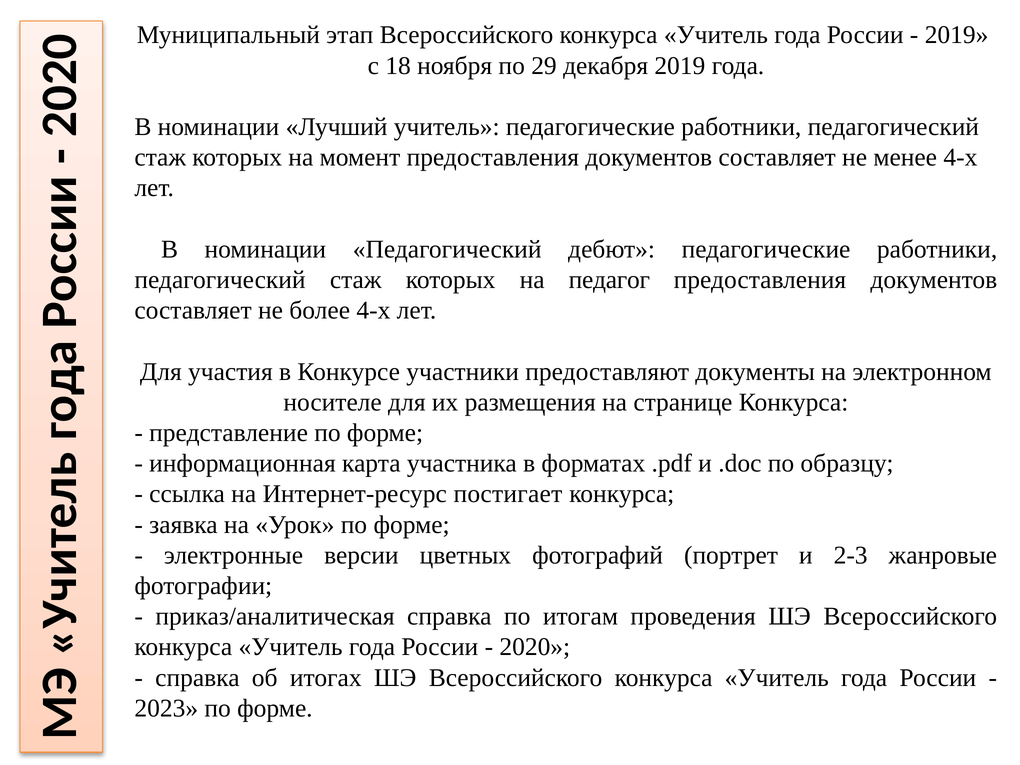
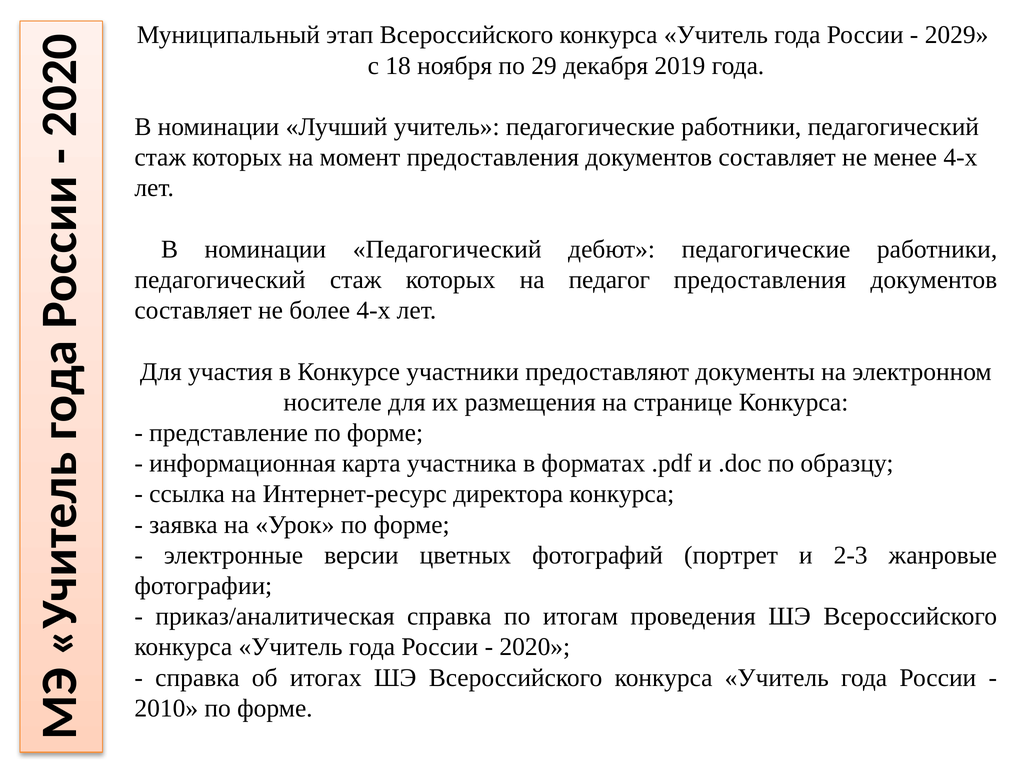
2019: 2019 -> 2029 (957, 35)
постигает: постигает -> директора (508, 494)
2023: 2023 -> 2010 (166, 708)
